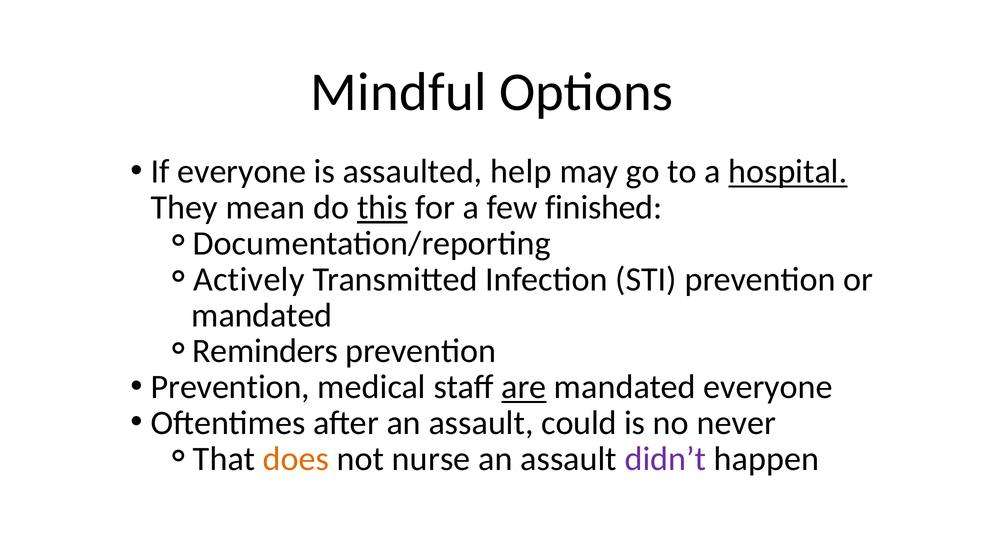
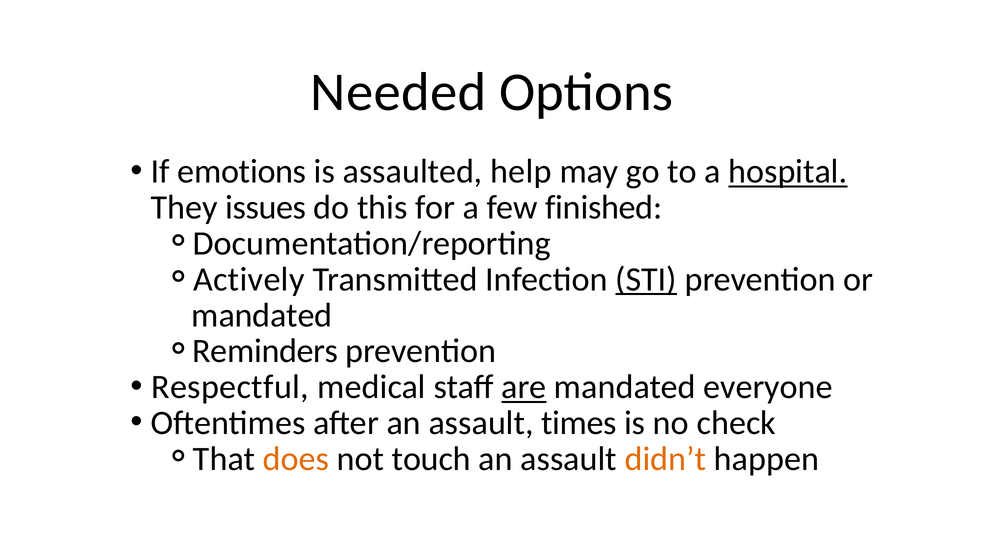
Mindful: Mindful -> Needed (398, 92)
If everyone: everyone -> emotions (242, 172)
mean: mean -> issues (266, 207)
this underline: present -> none (382, 207)
STI underline: none -> present (646, 279)
Prevention: Prevention -> Respectful (230, 387)
could: could -> times (579, 423)
never: never -> check (736, 423)
nurse: nurse -> touch (431, 458)
didn’t colour: purple -> orange (665, 458)
